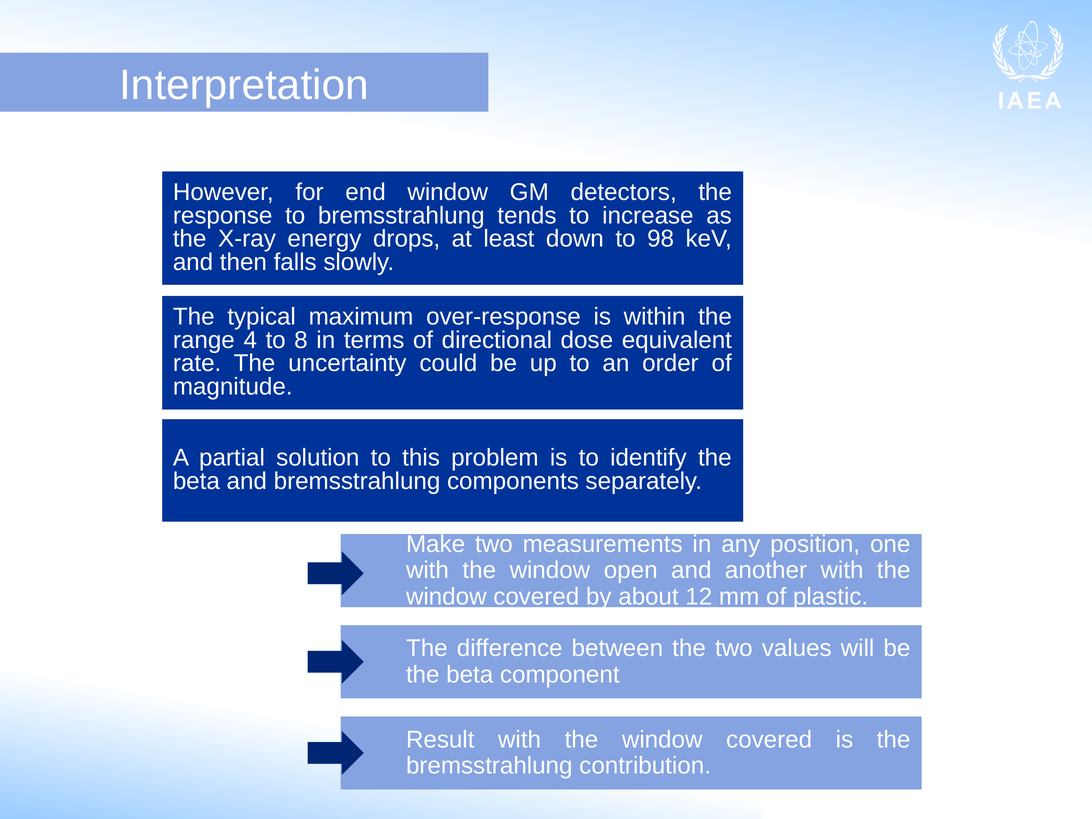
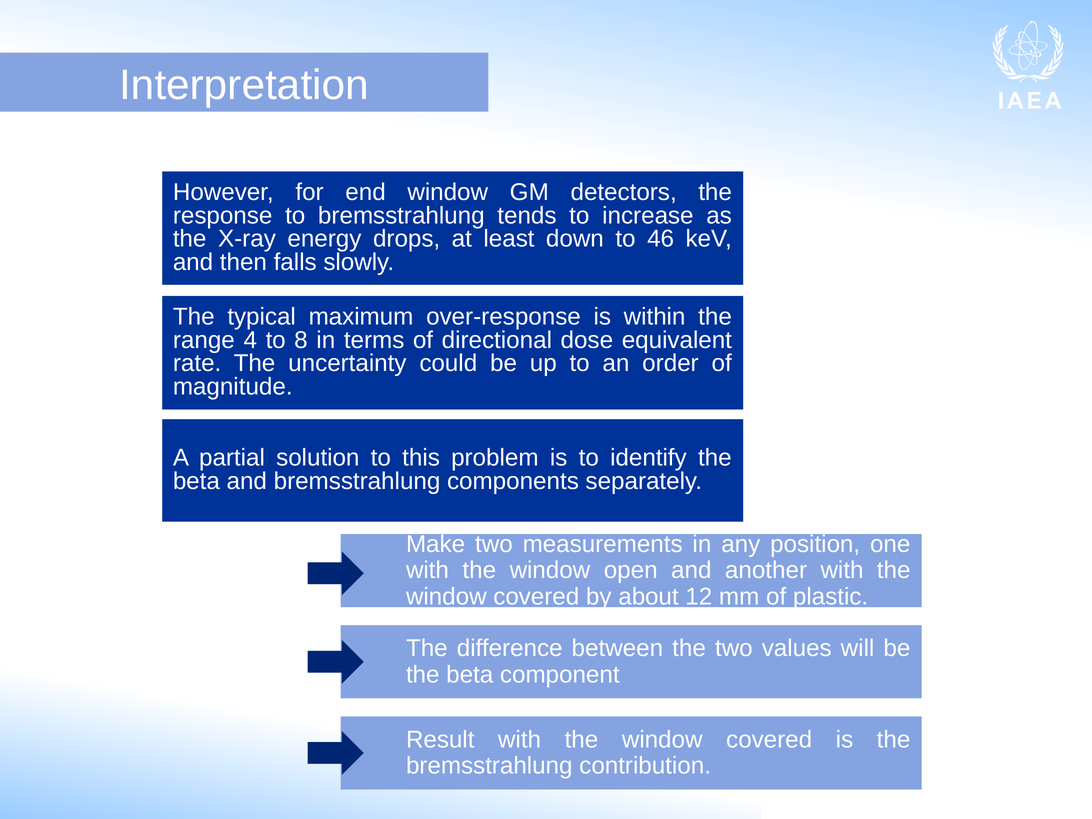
98: 98 -> 46 (661, 239)
